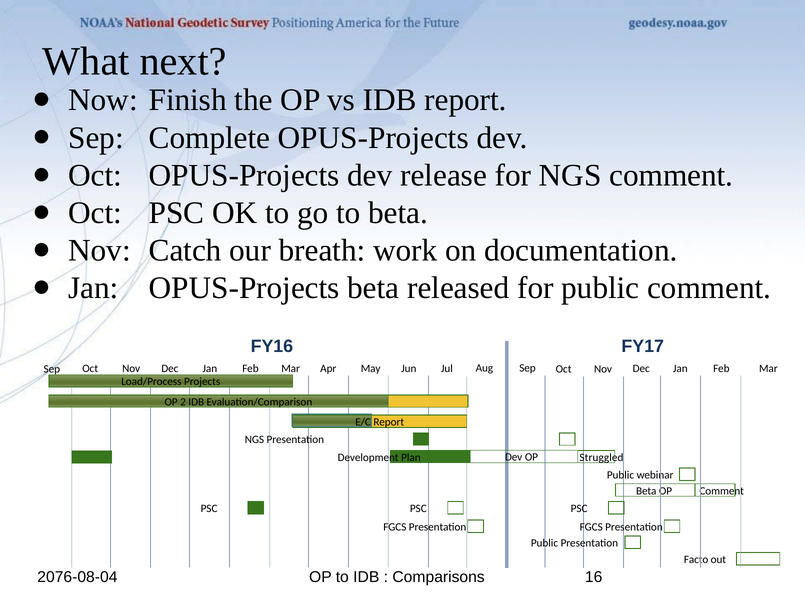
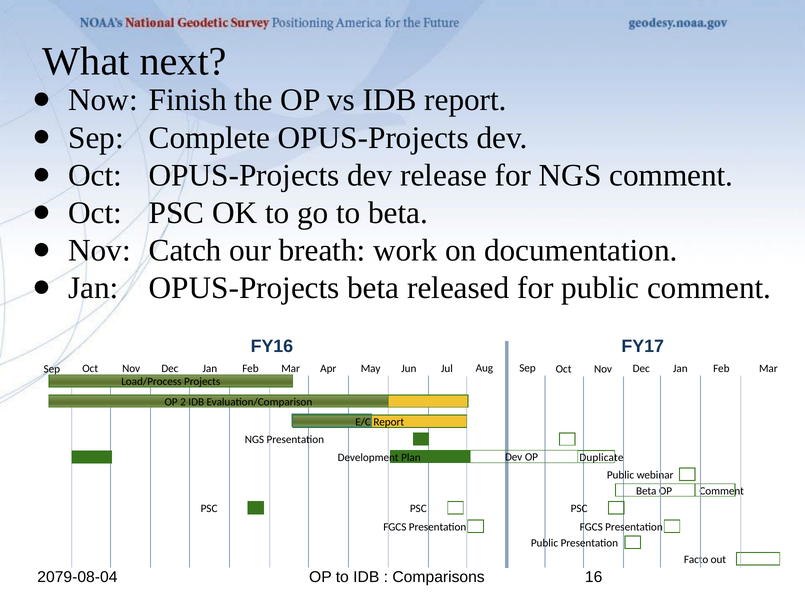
Struggled: Struggled -> Duplicate (601, 457)
2076-08-04: 2076-08-04 -> 2079-08-04 (77, 577)
